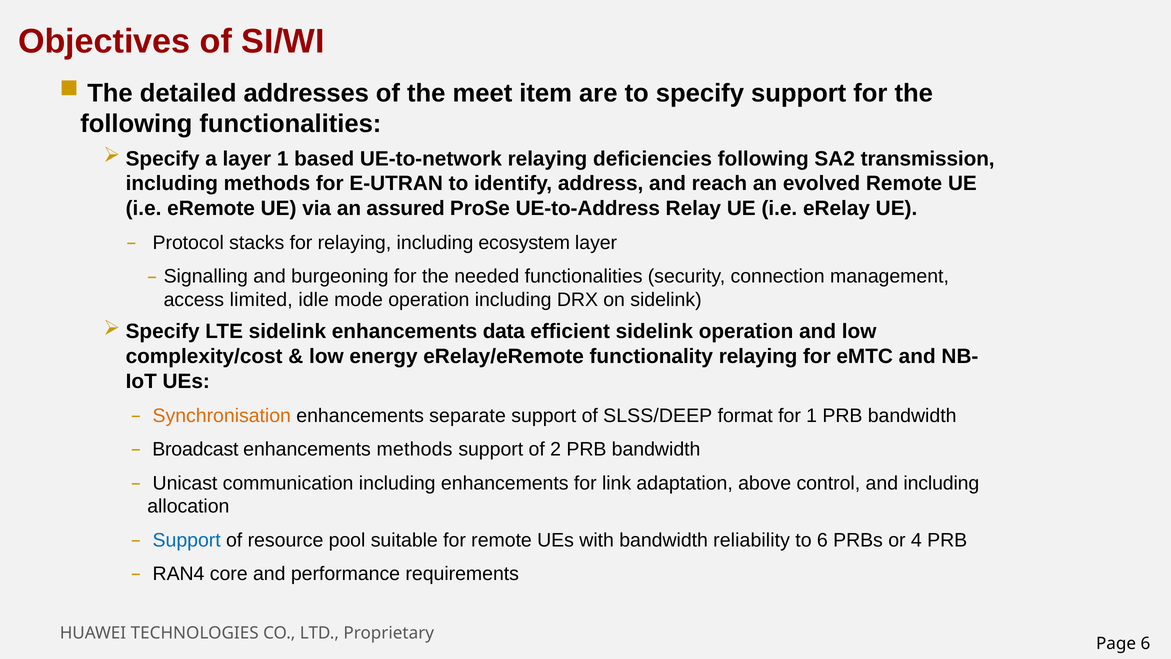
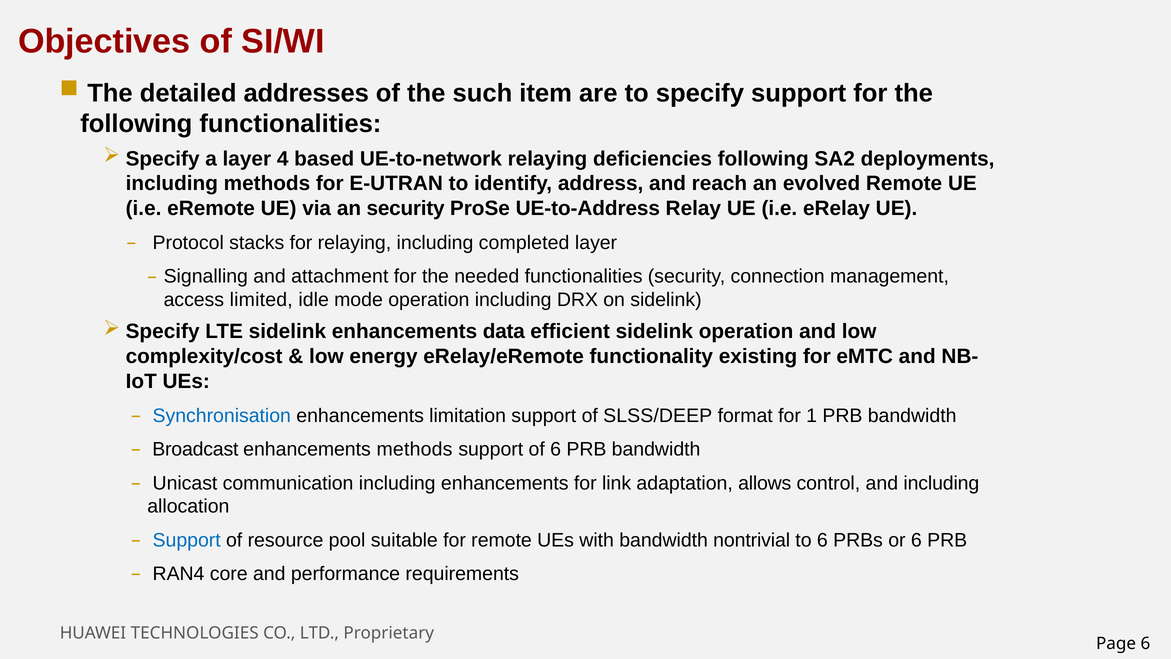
meet: meet -> such (482, 93)
layer 1: 1 -> 4 (283, 159)
transmission: transmission -> deployments (928, 159)
an assured: assured -> security (406, 208)
ecosystem: ecosystem -> completed (524, 243)
burgeoning: burgeoning -> attachment (340, 276)
functionality relaying: relaying -> existing (758, 356)
Synchronisation colour: orange -> blue (222, 415)
separate: separate -> limitation (468, 415)
of 2: 2 -> 6 (556, 449)
above: above -> allows (765, 483)
reliability: reliability -> nontrivial (752, 540)
or 4: 4 -> 6 (916, 540)
